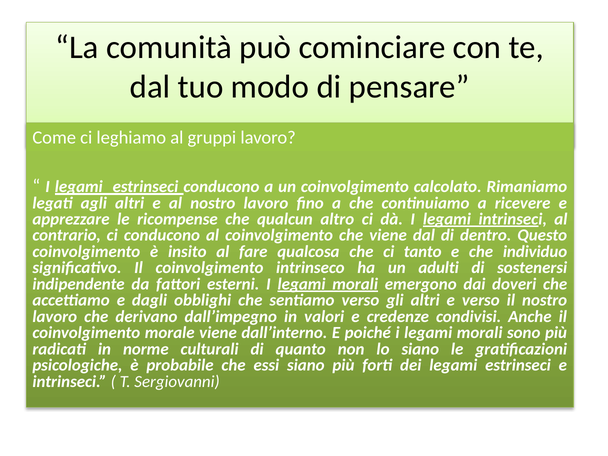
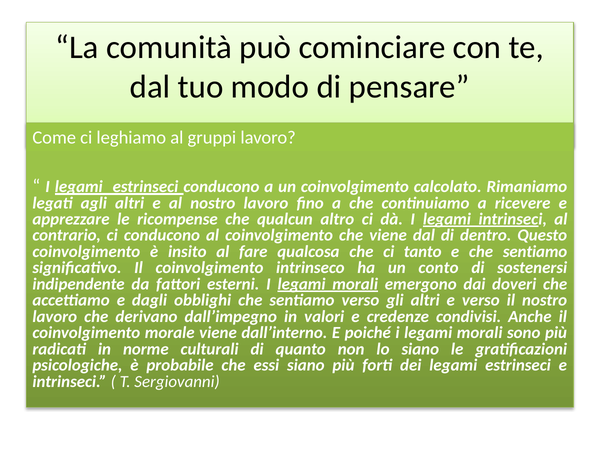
e che individuo: individuo -> sentiamo (535, 252)
adulti: adulti -> conto (438, 268)
